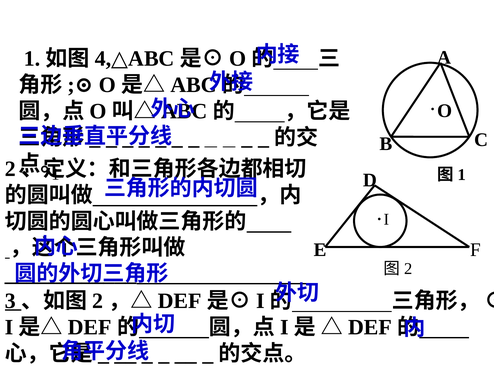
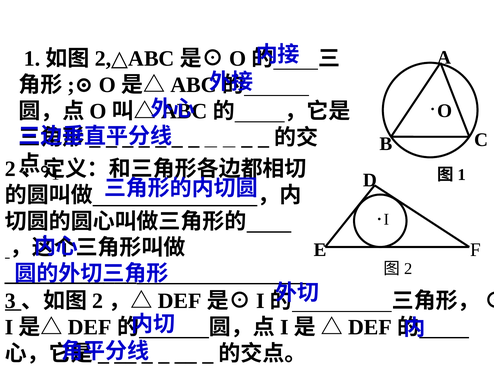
4: 4 -> 2 (103, 59)
